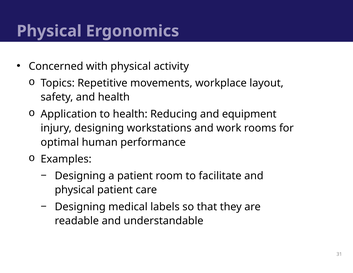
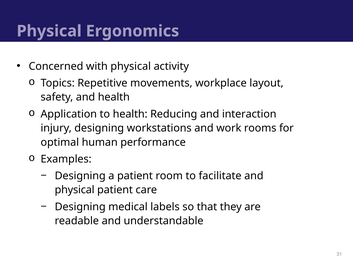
equipment: equipment -> interaction (249, 114)
